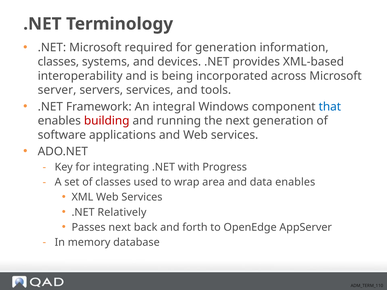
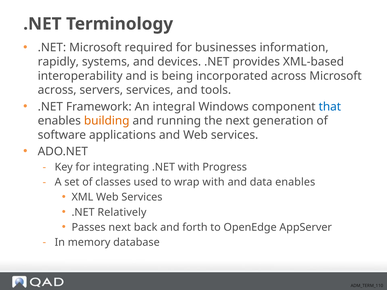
for generation: generation -> businesses (226, 48)
classes: classes -> rapidly (58, 62)
server: server -> across (57, 90)
building colour: red -> orange (107, 121)
wrap area: area -> with (213, 182)
